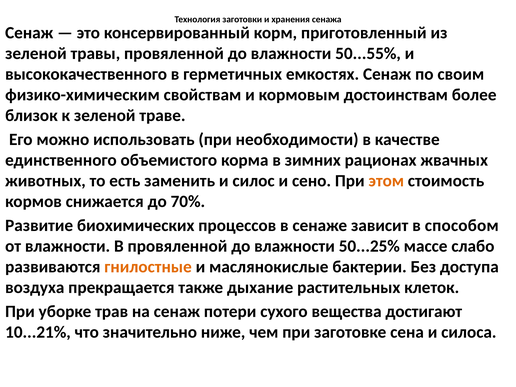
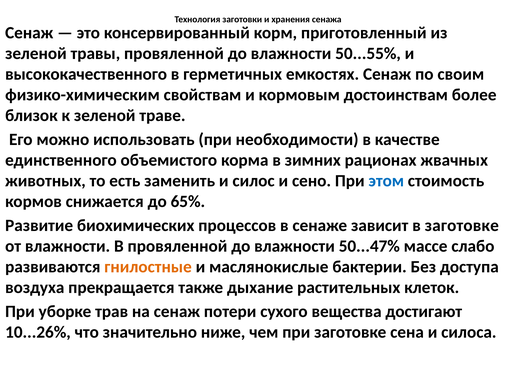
этом colour: orange -> blue (386, 181)
70%: 70% -> 65% (188, 201)
в способом: способом -> заготовке (462, 226)
50...25%: 50...25% -> 50...47% (369, 246)
10...21%: 10...21% -> 10...26% (38, 332)
